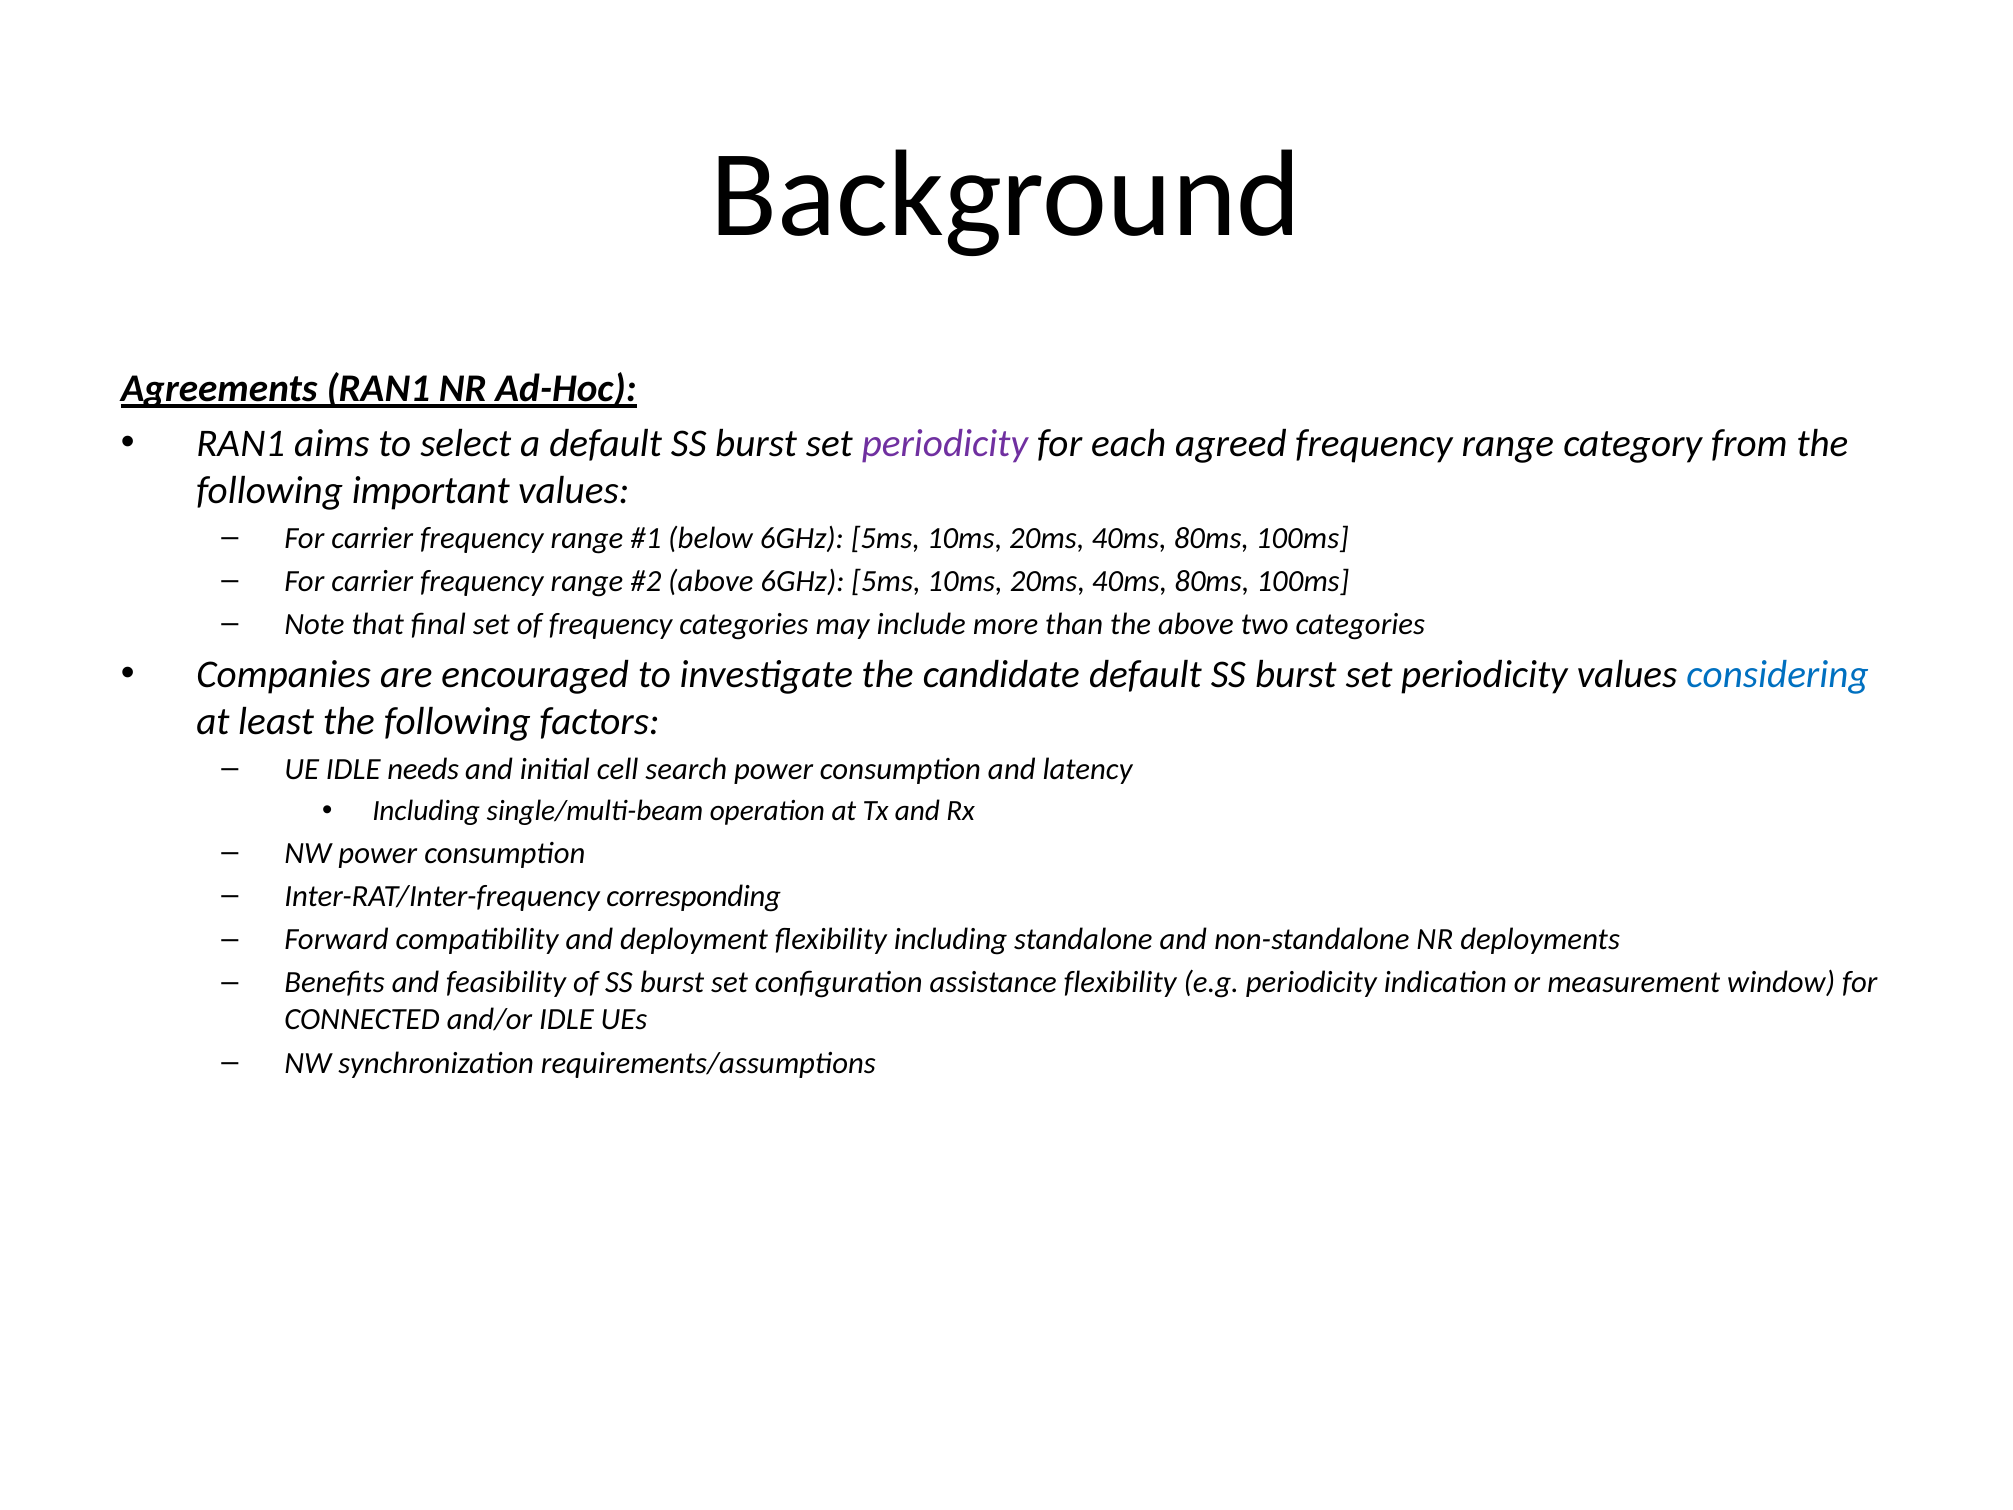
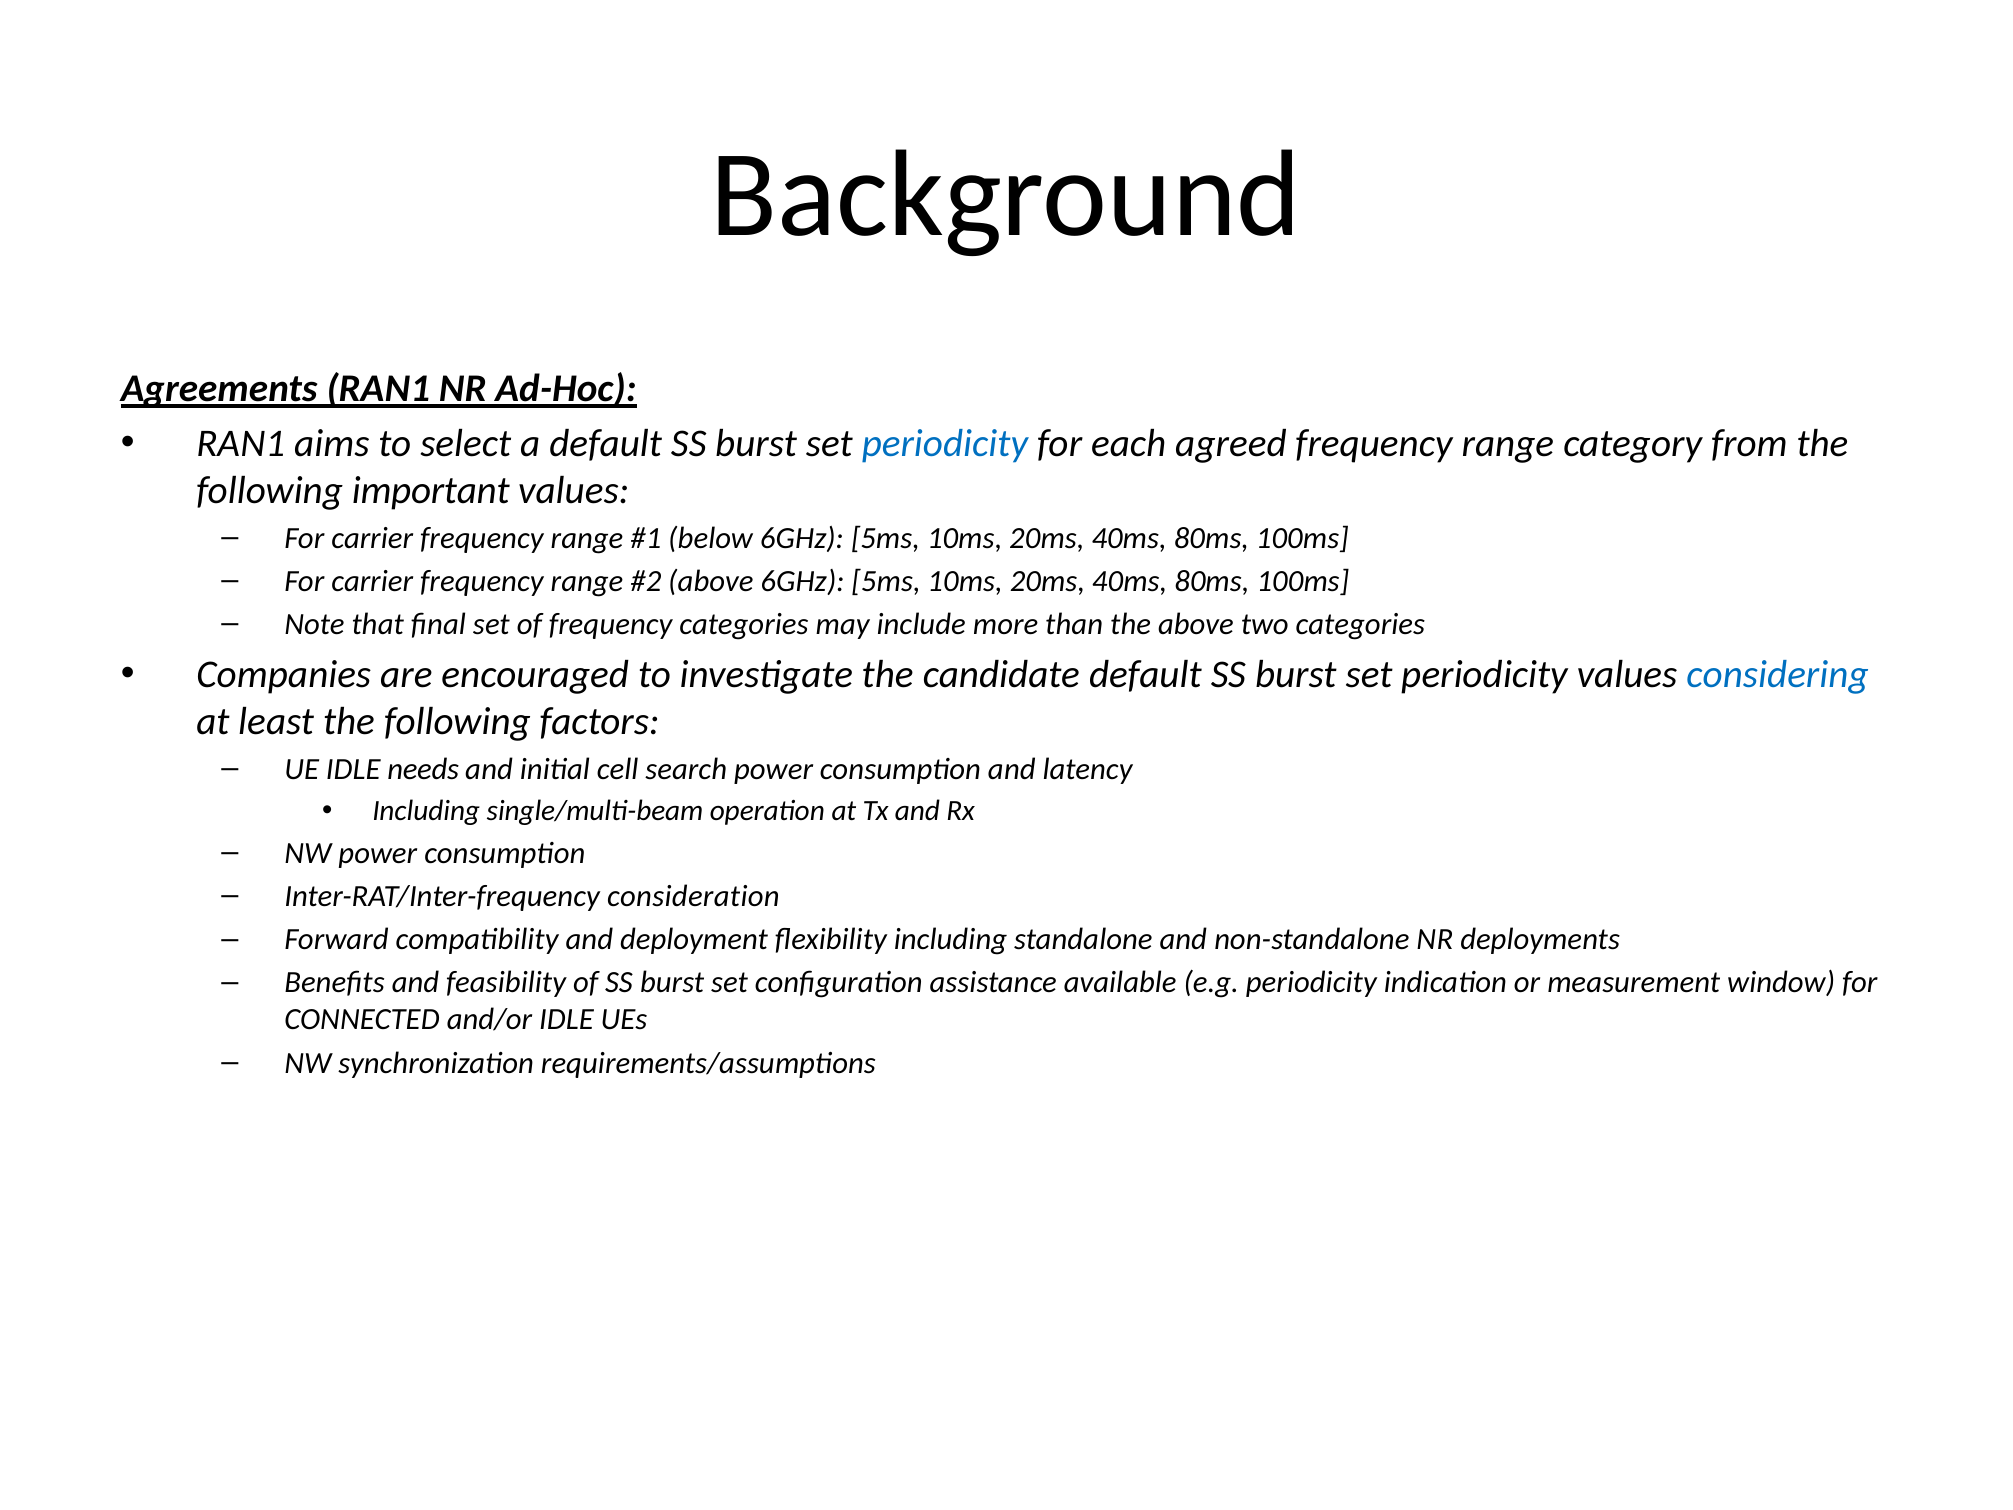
periodicity colour: purple -> blue (945, 443)
corresponding: corresponding -> consideration (693, 896)
assistance flexibility: flexibility -> available (1120, 983)
